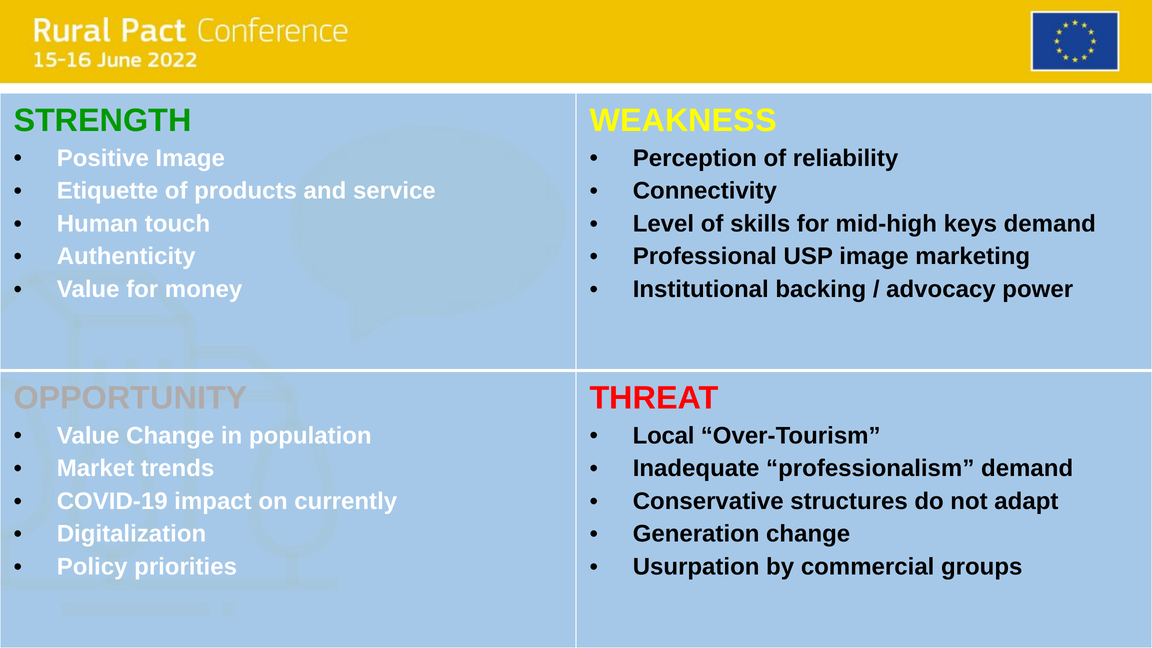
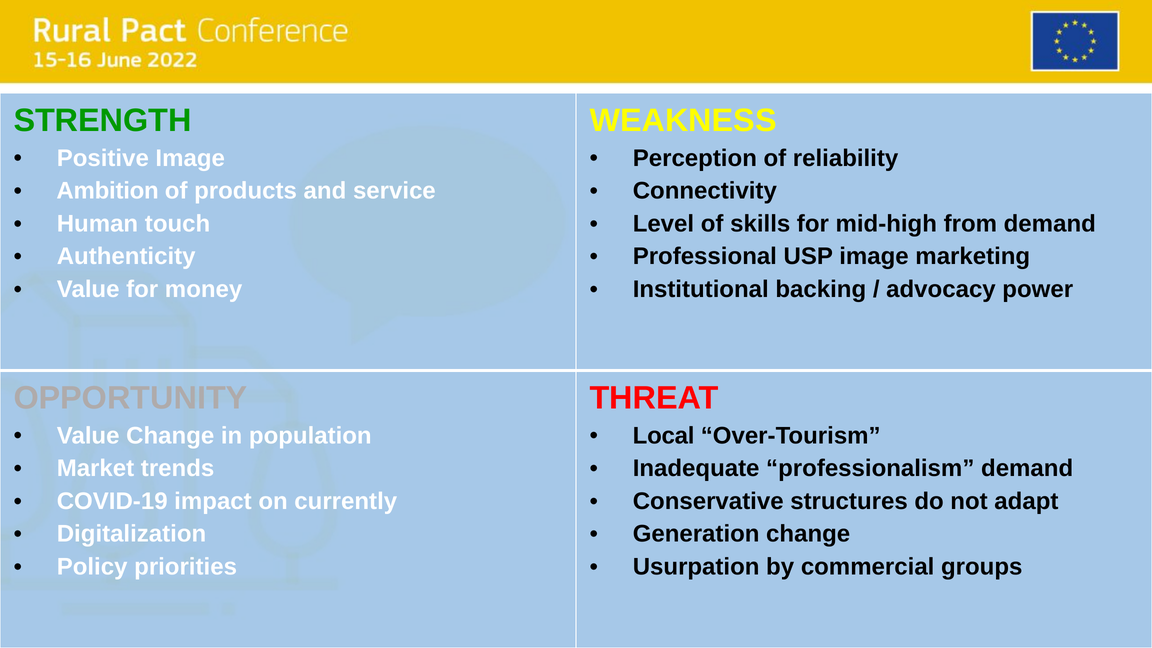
Etiquette: Etiquette -> Ambition (108, 191)
keys: keys -> from (970, 224)
